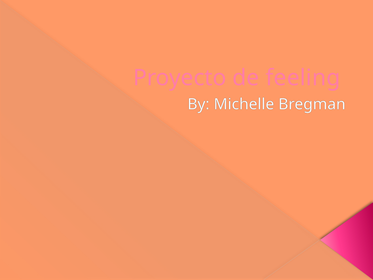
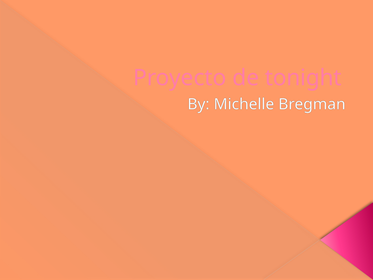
feeling: feeling -> tonight (303, 78)
